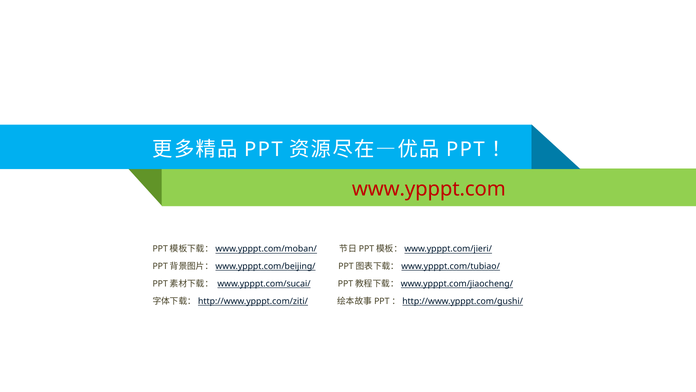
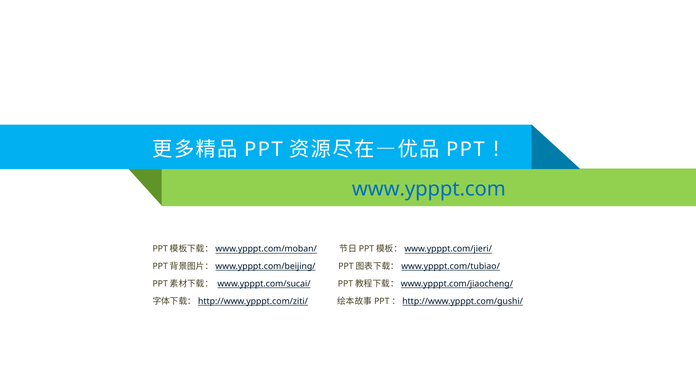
www.ypppt.com colour: red -> blue (429, 189)
